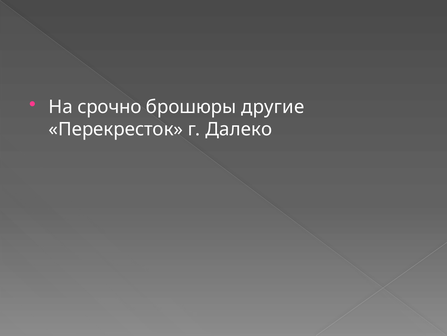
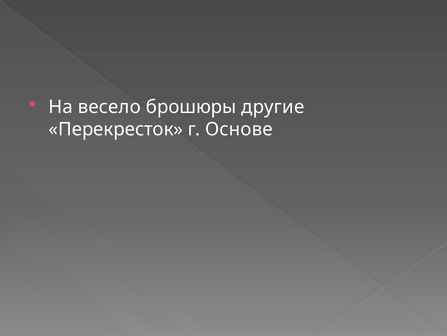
срочно: срочно -> весело (109, 107)
Далеко: Далеко -> Основе (239, 129)
